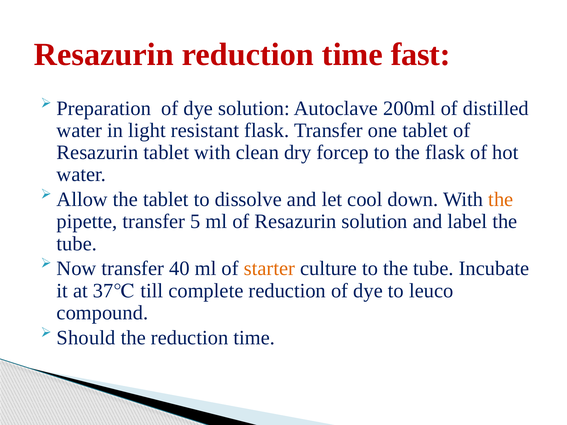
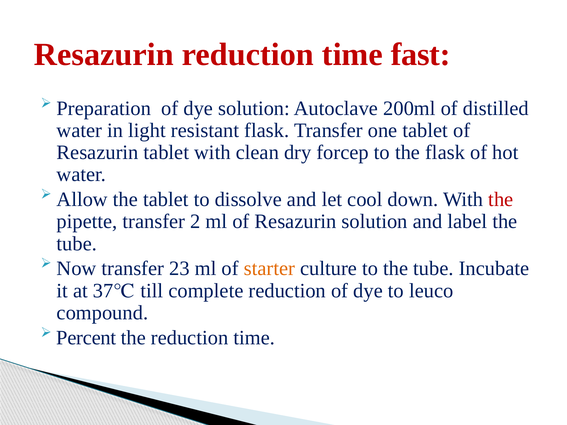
the colour: orange -> red (501, 200)
5: 5 -> 2 (195, 222)
40: 40 -> 23 (179, 269)
Should: Should -> Percent (86, 338)
